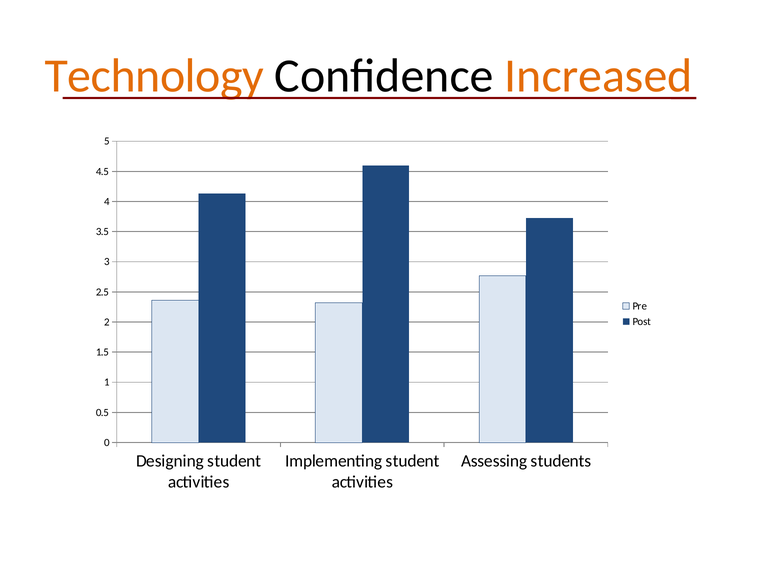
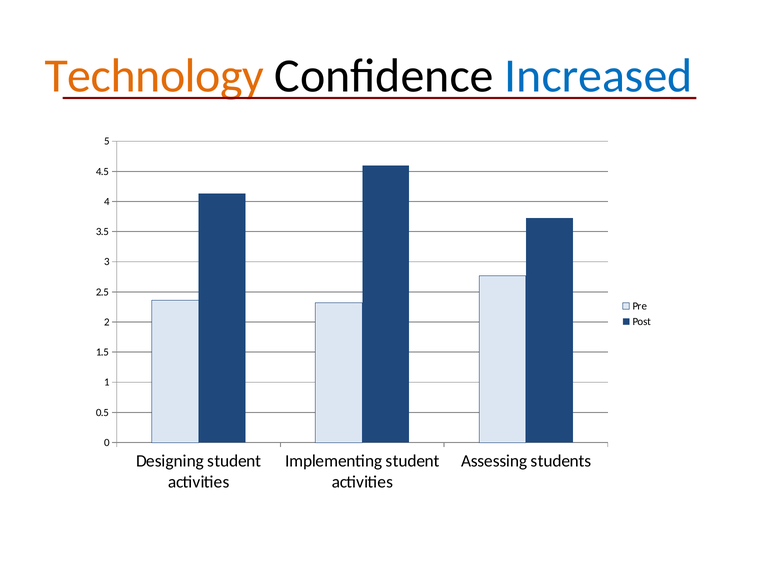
Increased colour: orange -> blue (599, 76)
